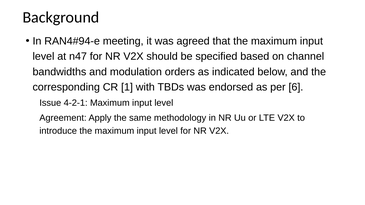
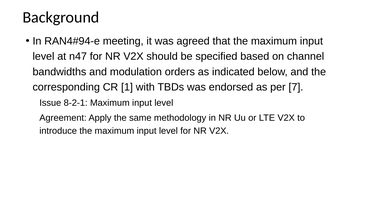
6: 6 -> 7 (296, 87)
4-2-1: 4-2-1 -> 8-2-1 (76, 103)
